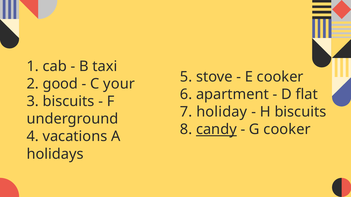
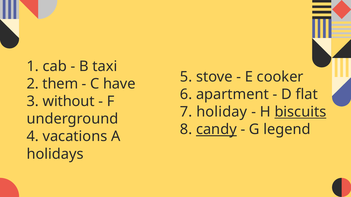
good: good -> them (60, 84)
your: your -> have (119, 84)
3 biscuits: biscuits -> without (69, 102)
biscuits underline: none -> present (300, 112)
G cooker: cooker -> legend (287, 130)
